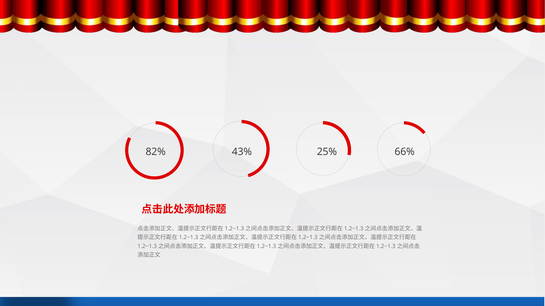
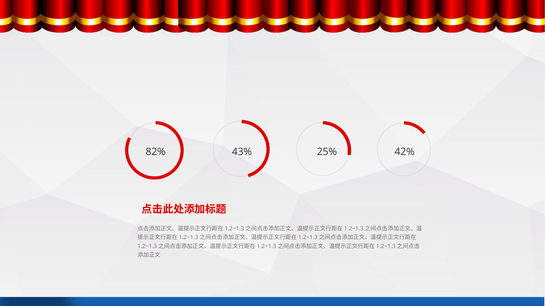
66%: 66% -> 42% (405, 152)
